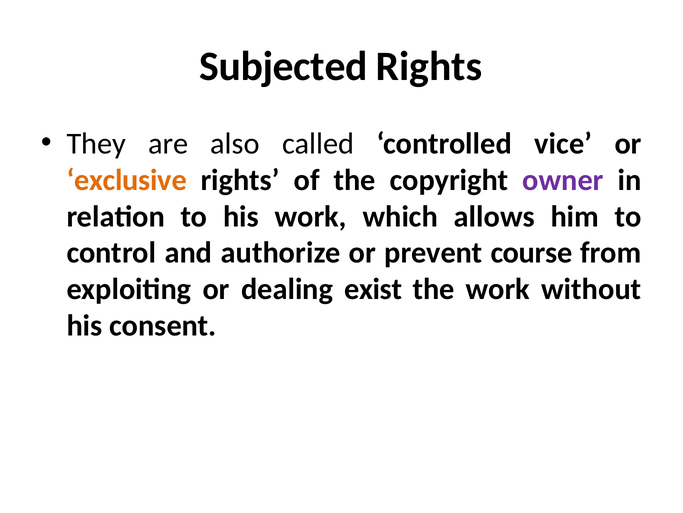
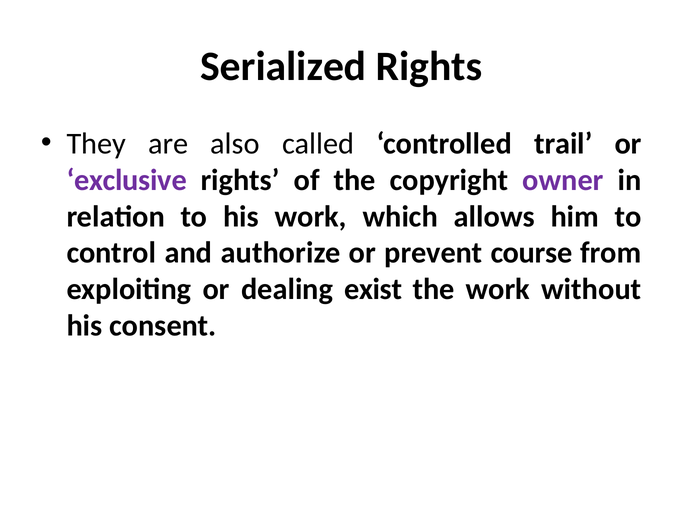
Subjected: Subjected -> Serialized (283, 66)
vice: vice -> trail (563, 143)
exclusive colour: orange -> purple (127, 180)
